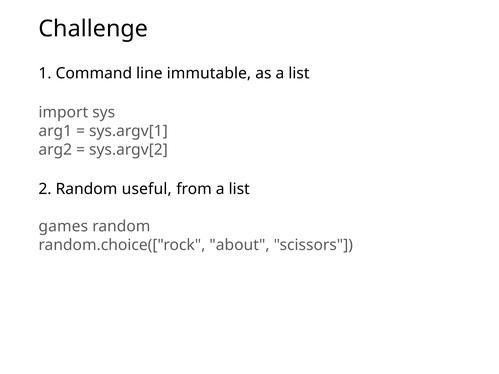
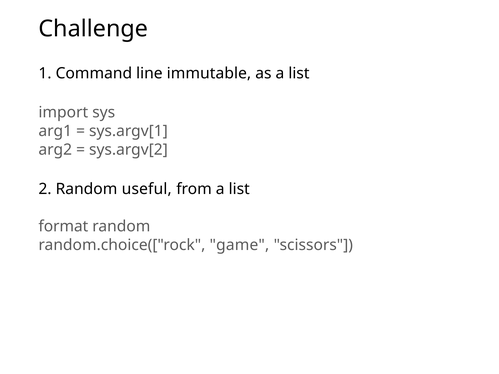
games: games -> format (63, 227)
about: about -> game (239, 245)
